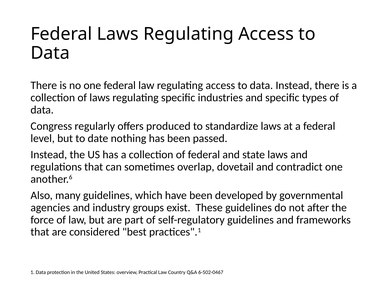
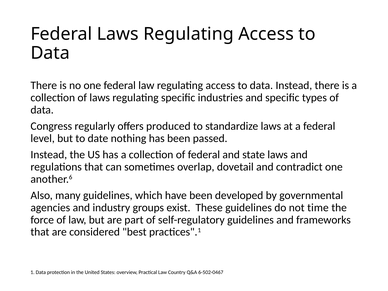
after: after -> time (318, 208)
